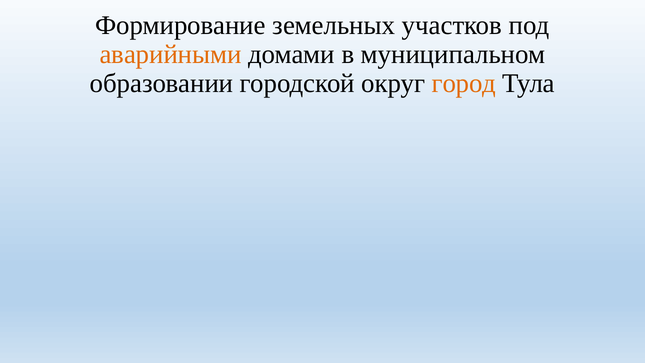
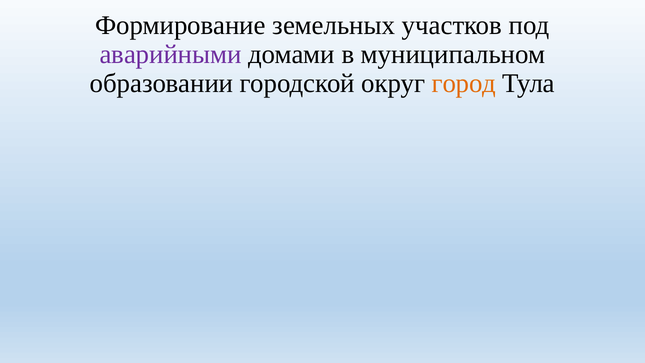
аварийными colour: orange -> purple (171, 54)
